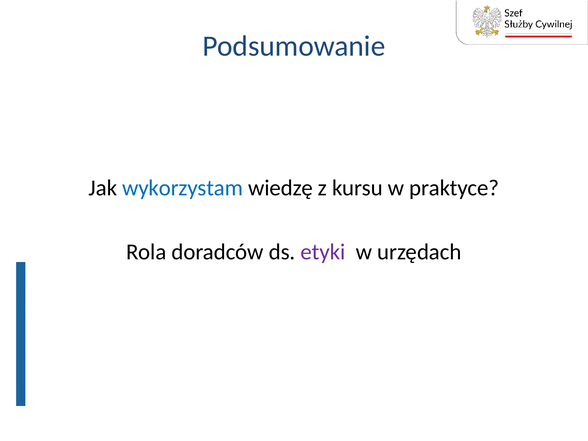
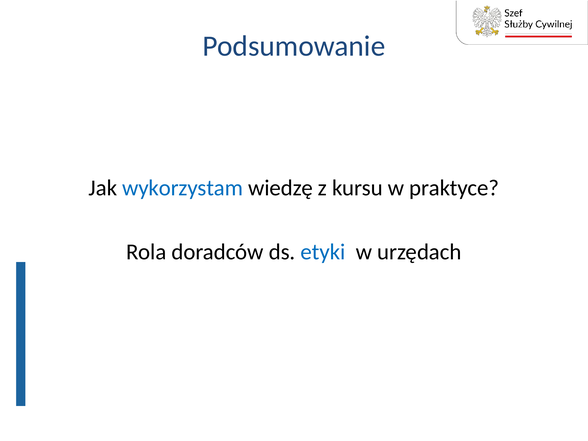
etyki colour: purple -> blue (323, 252)
